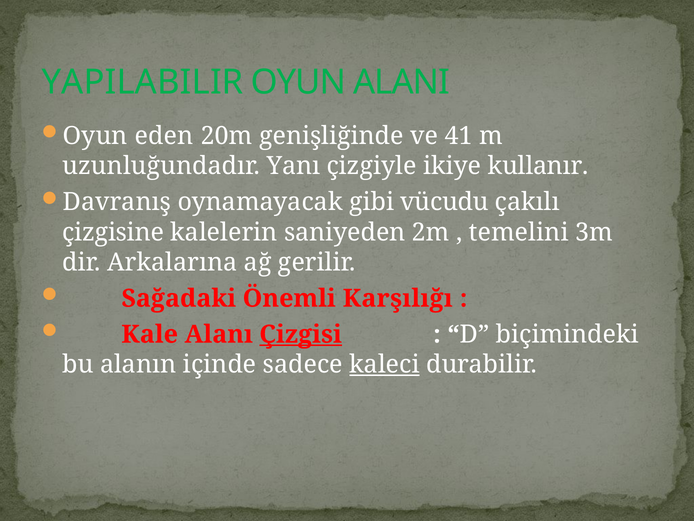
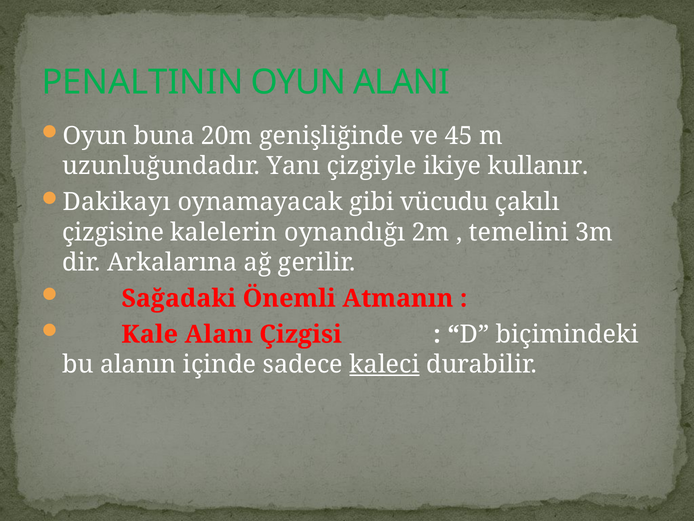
YAPILABILIR: YAPILABILIR -> PENALTININ (143, 82)
eden: eden -> buna (164, 136)
41: 41 -> 45 (459, 136)
Davranış: Davranış -> Dakikayı (117, 202)
saniyeden: saniyeden -> oynandığı (345, 232)
Karşılığı: Karşılığı -> Atmanın (398, 298)
Çizgisi underline: present -> none (301, 334)
